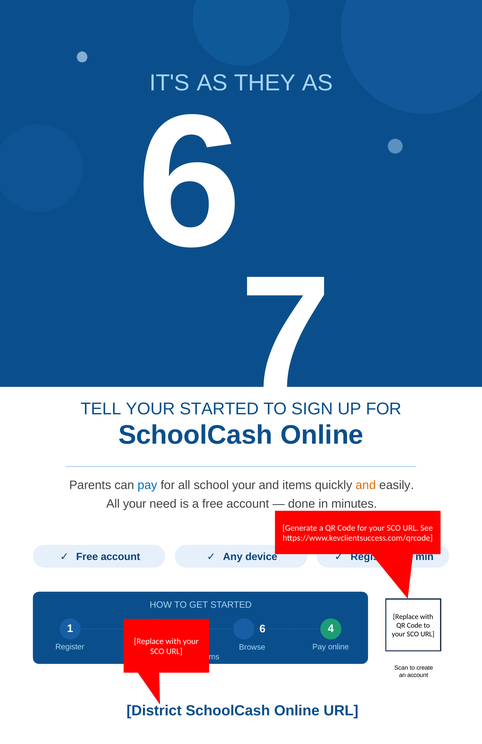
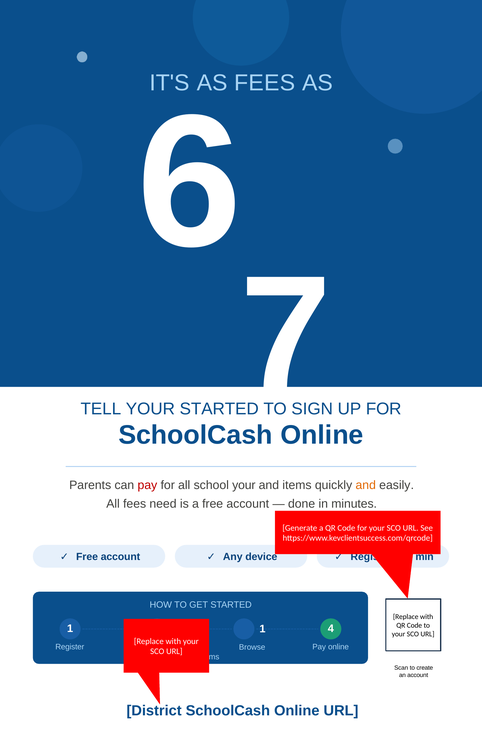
AS THEY: THEY -> FEES (265, 83)
pay colour: blue -> red (147, 486)
All your: your -> fees (135, 504)
6: 6 -> 1 (263, 630)
